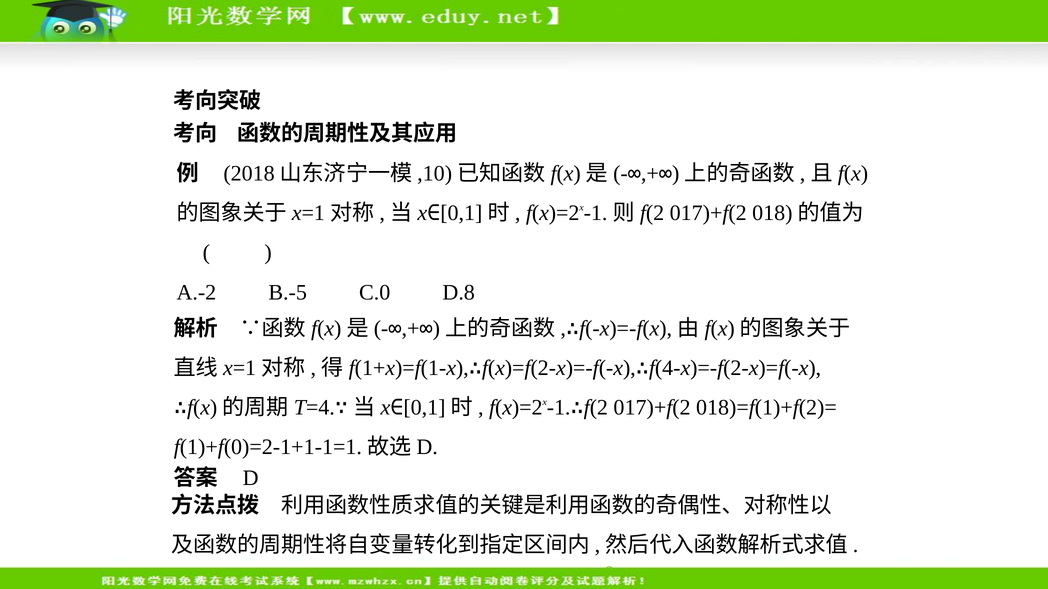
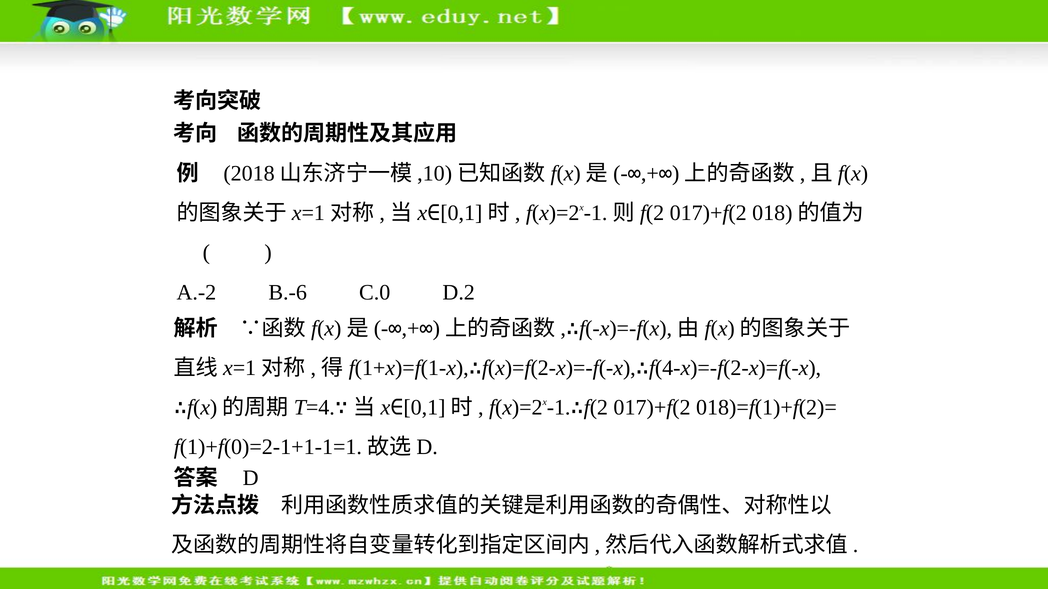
B.-5: B.-5 -> B.-6 (288, 292)
D.8: D.8 -> D.2 (459, 292)
